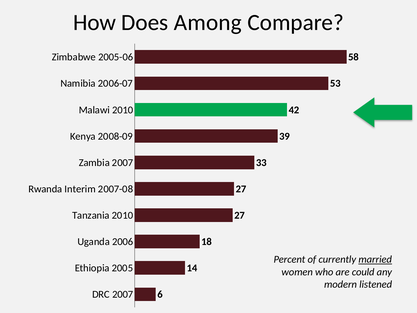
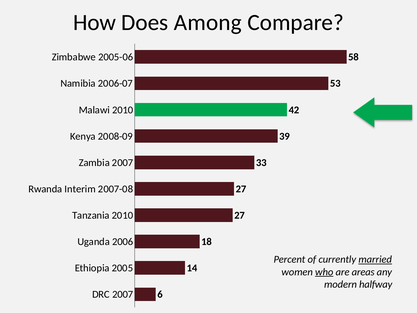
who underline: none -> present (324, 272)
could: could -> areas (363, 272)
listened: listened -> halfway (376, 284)
